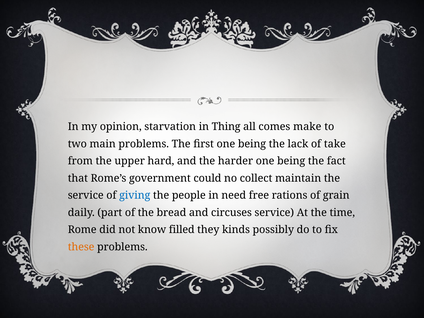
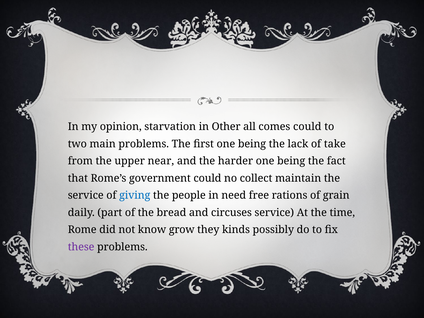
Thing: Thing -> Other (226, 127)
comes make: make -> could (307, 127)
hard: hard -> near (161, 161)
filled: filled -> grow (182, 230)
these colour: orange -> purple (81, 247)
